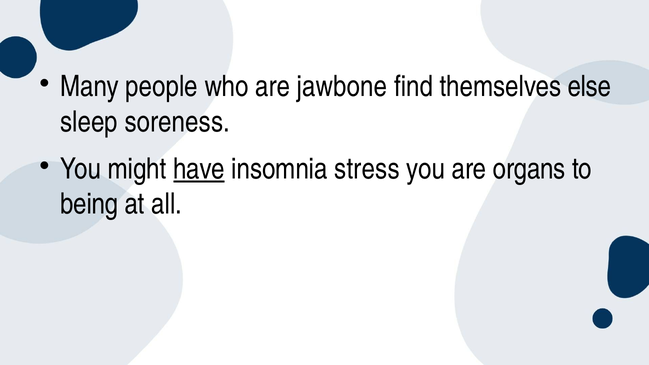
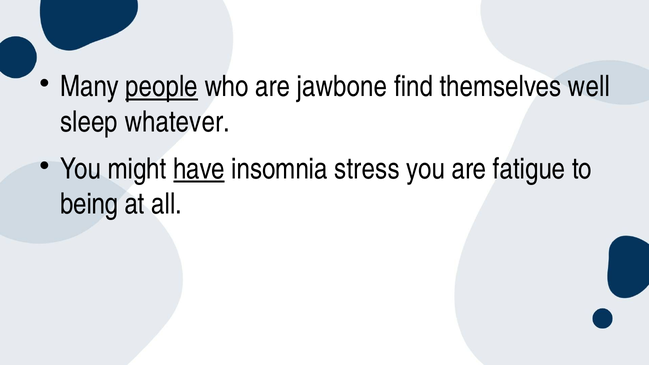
people underline: none -> present (162, 87)
else: else -> well (589, 87)
soreness: soreness -> whatever (177, 122)
organs: organs -> fatigue (529, 169)
